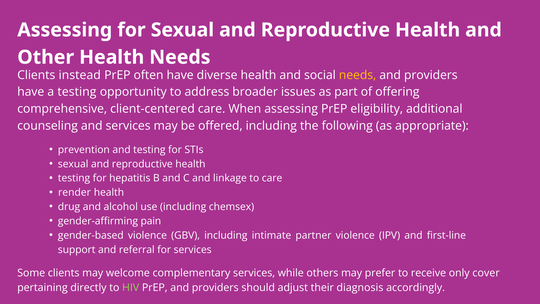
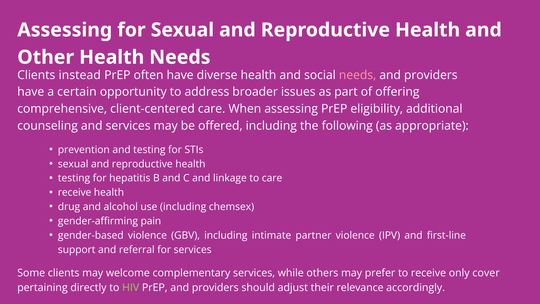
needs colour: yellow -> pink (358, 75)
a testing: testing -> certain (77, 92)
render: render -> receive (75, 192)
diagnosis: diagnosis -> relevance (360, 287)
